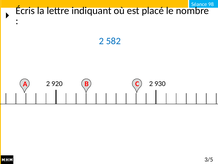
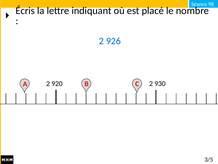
582: 582 -> 926 (113, 41)
